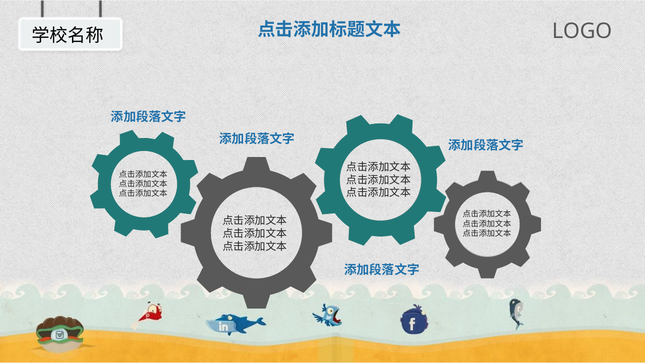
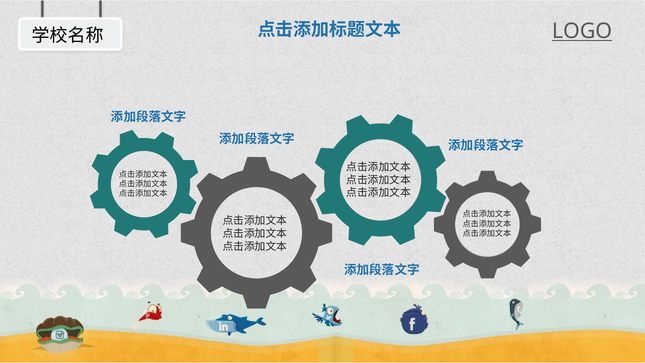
LOGO underline: none -> present (582, 31)
